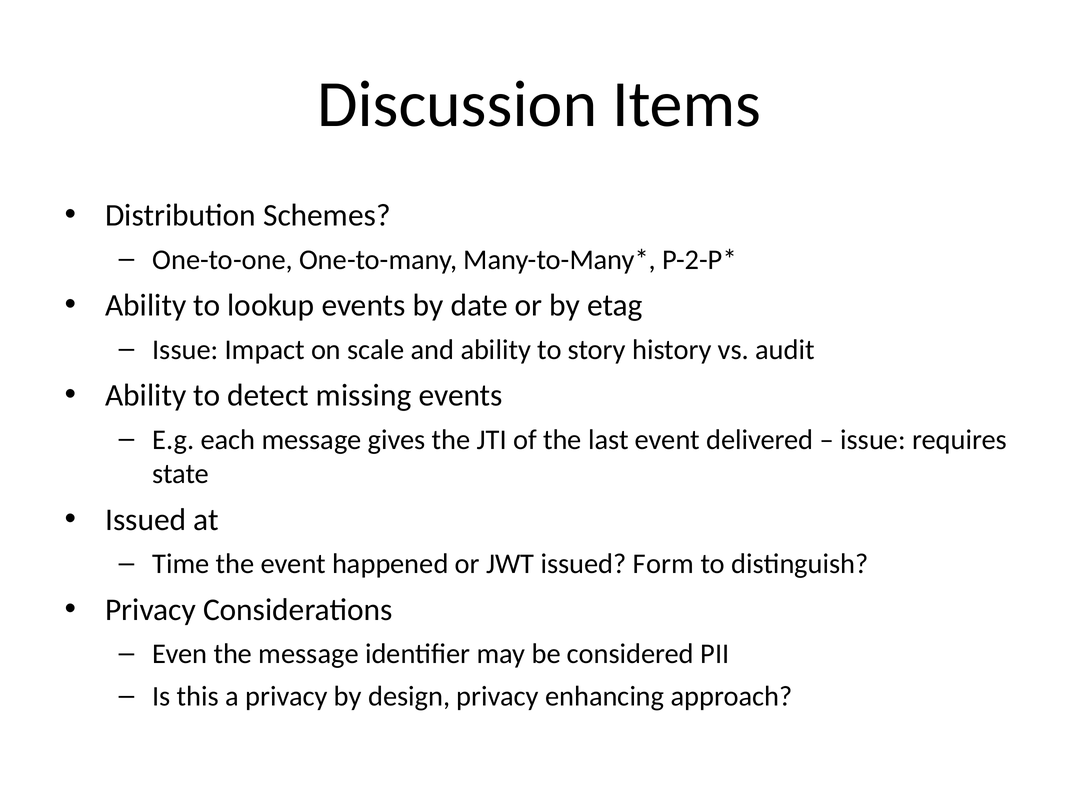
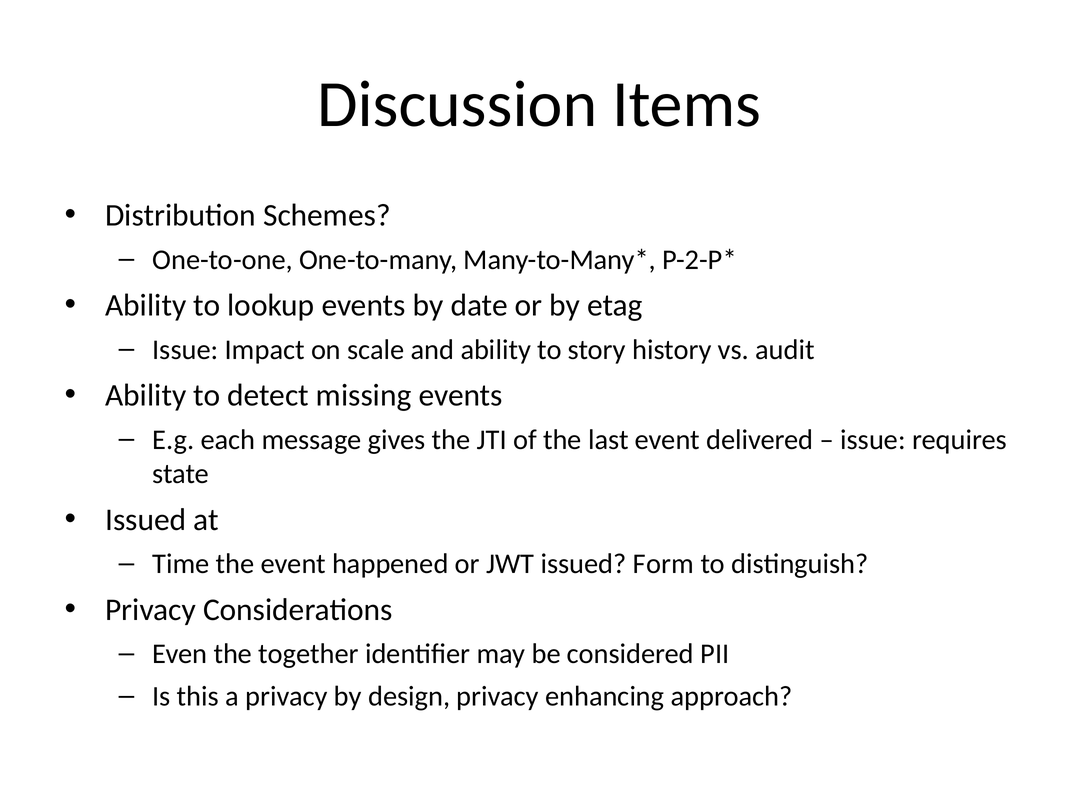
the message: message -> together (309, 653)
